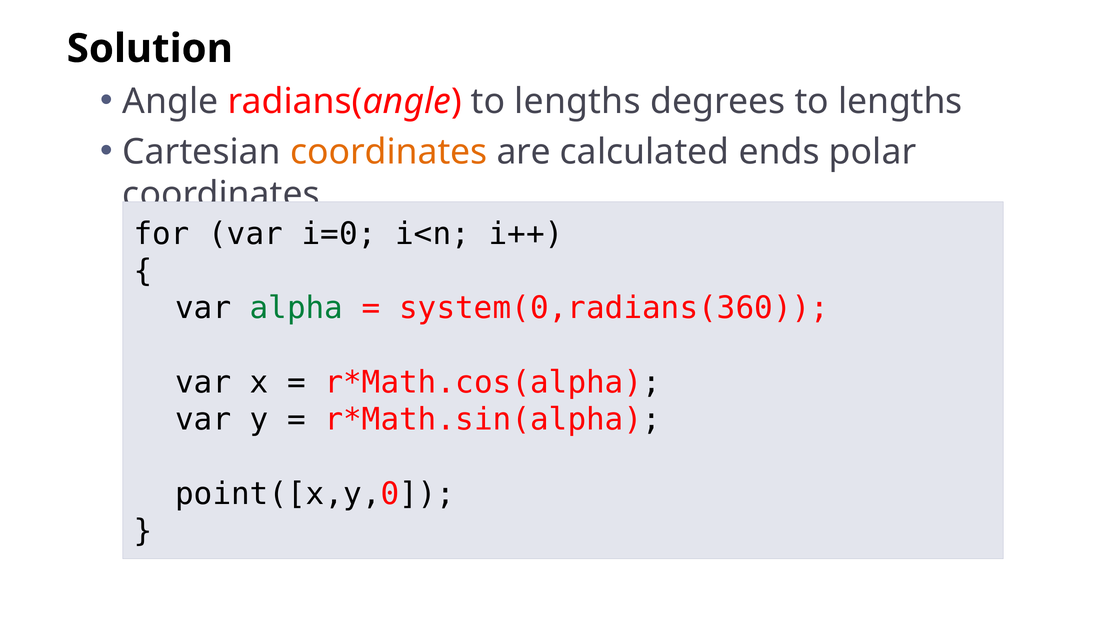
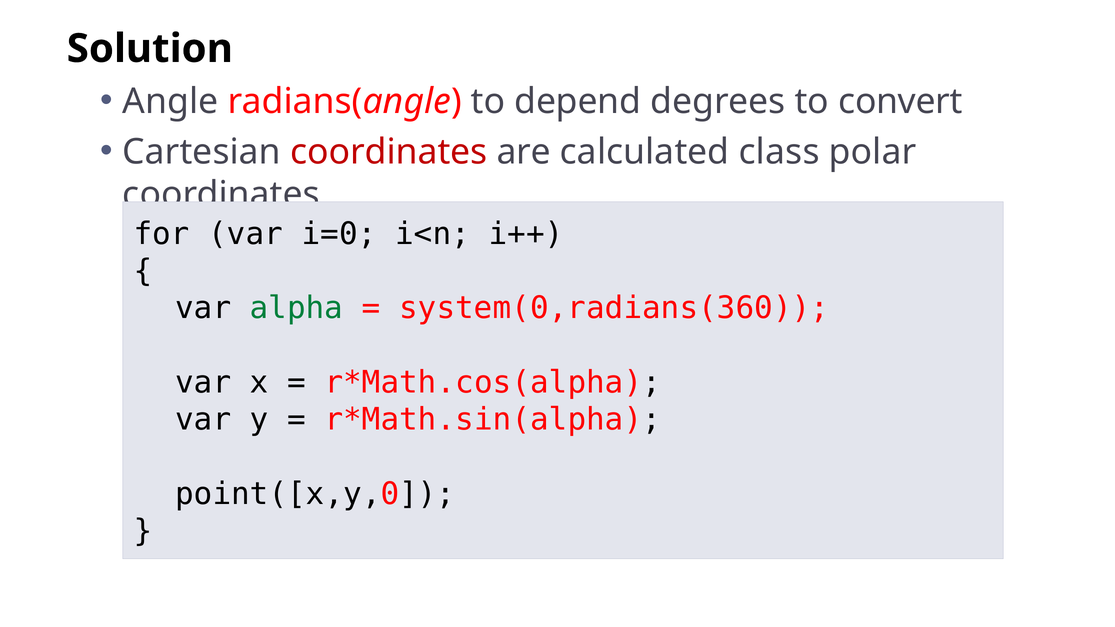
radians(angle to lengths: lengths -> depend (578, 102)
degrees to lengths: lengths -> convert (900, 102)
coordinates colour: orange -> red (389, 152)
ends: ends -> class (779, 152)
